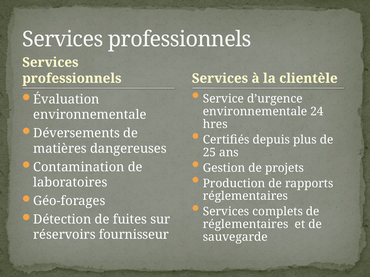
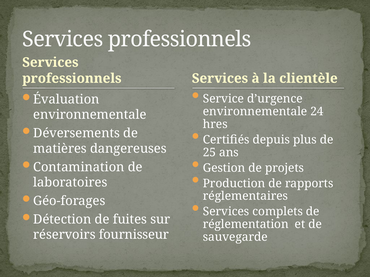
réglementaires: réglementaires -> réglementation (246, 225)
